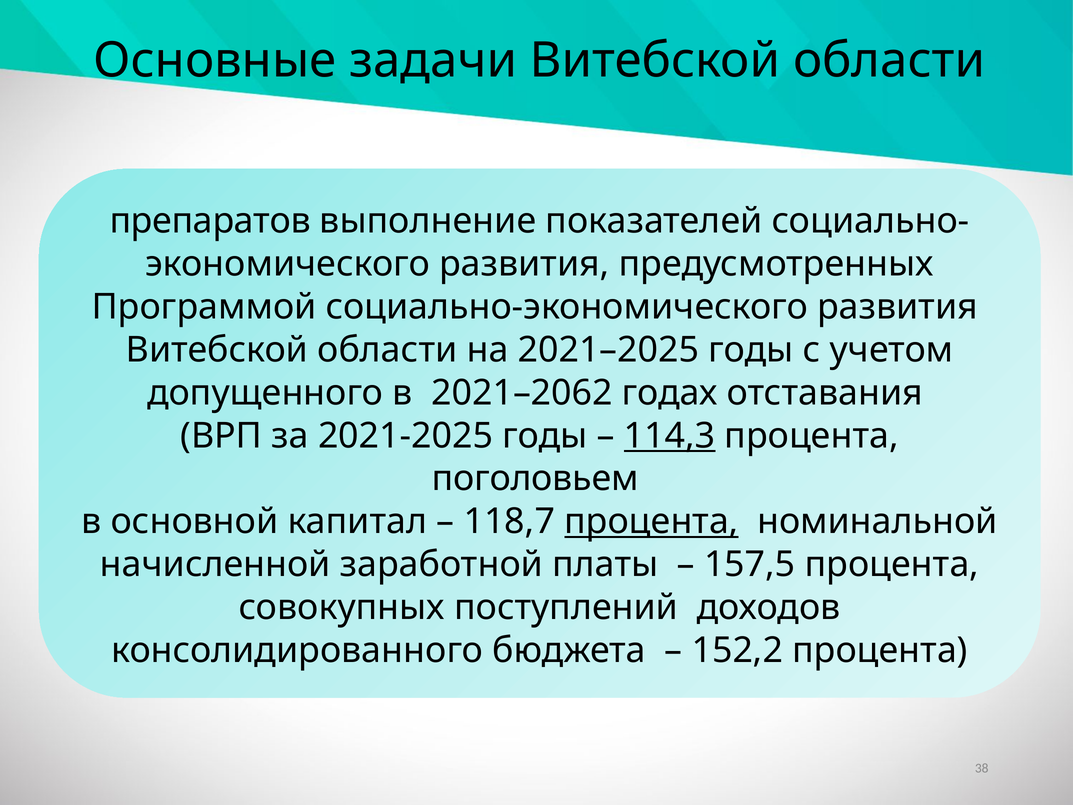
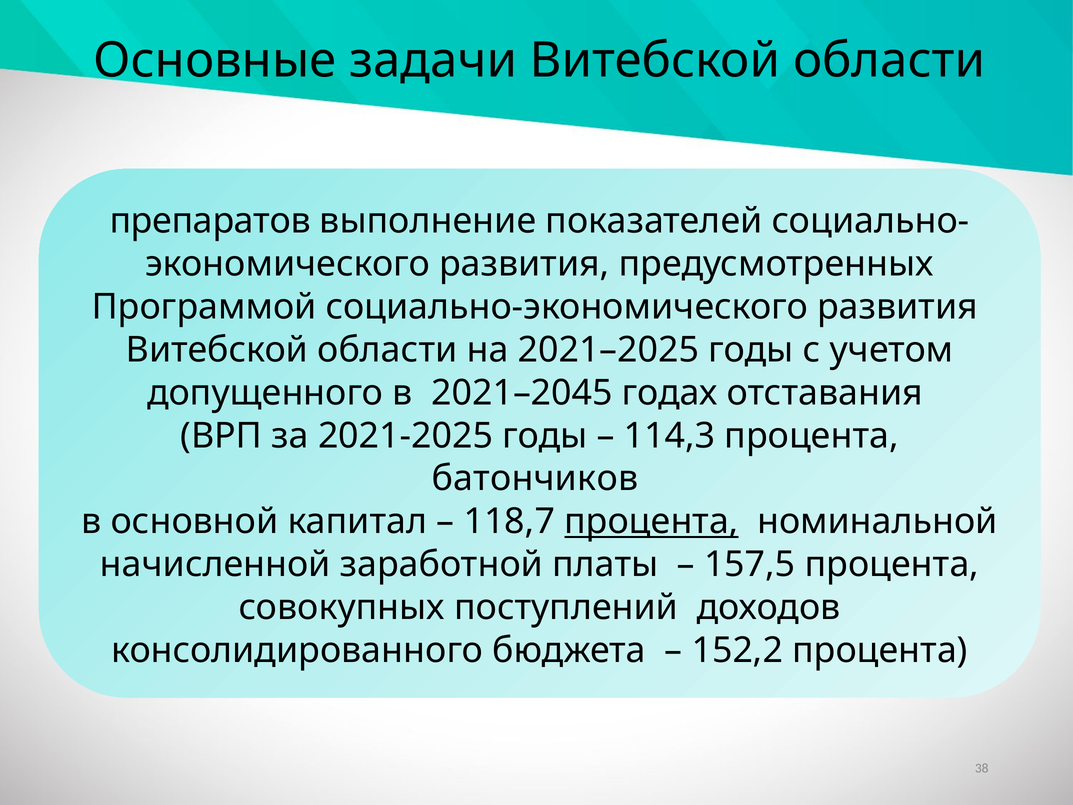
2021–2062: 2021–2062 -> 2021–2045 (522, 393)
114,3 underline: present -> none (670, 436)
поголовьем: поголовьем -> батончиков (535, 479)
